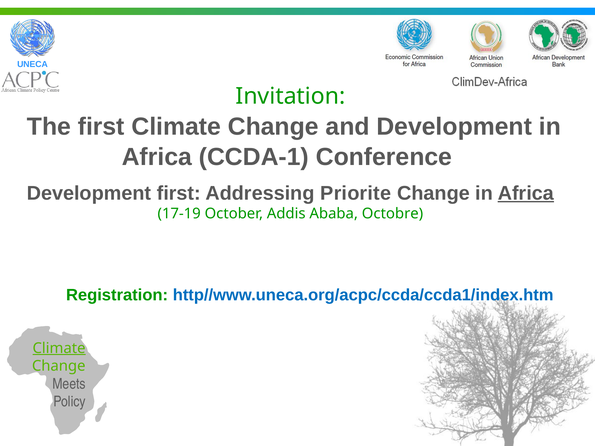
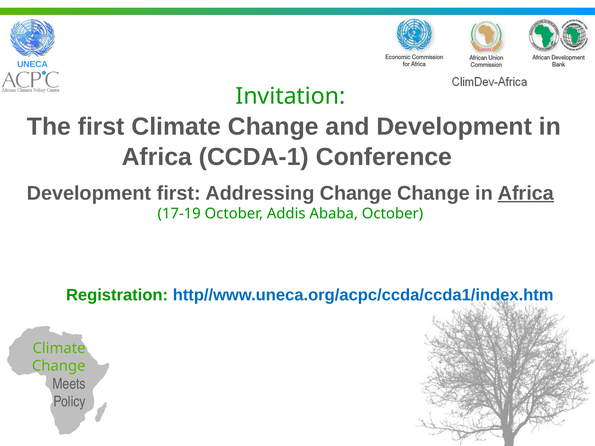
Addressing Priorite: Priorite -> Change (356, 193)
Ababa Octobre: Octobre -> October (392, 214)
Climate underline: present -> none (59, 348)
